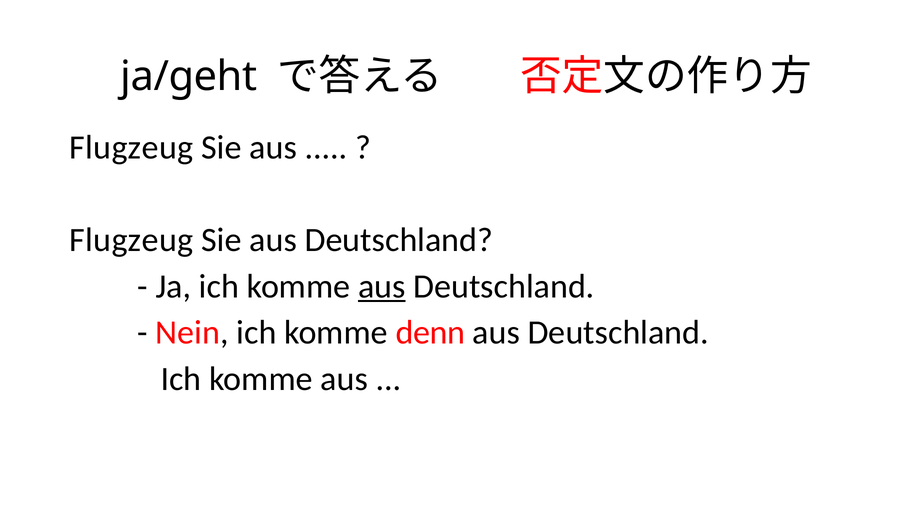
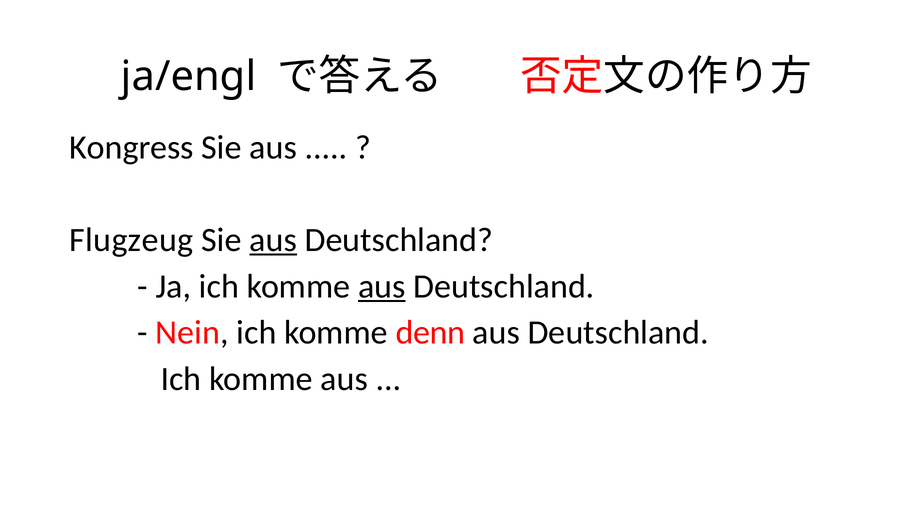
ja/geht: ja/geht -> ja/engl (189, 76)
Flugzeug: Flugzeug -> Kongress (132, 148)
aus underline: none -> present (273, 240)
